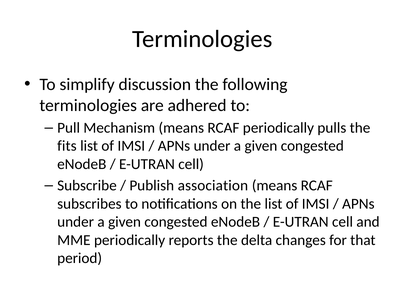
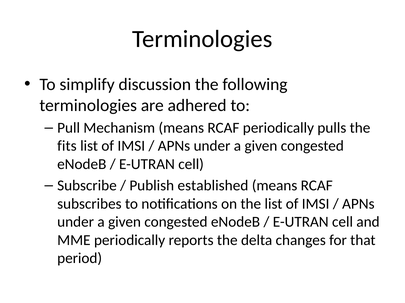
association: association -> established (213, 186)
